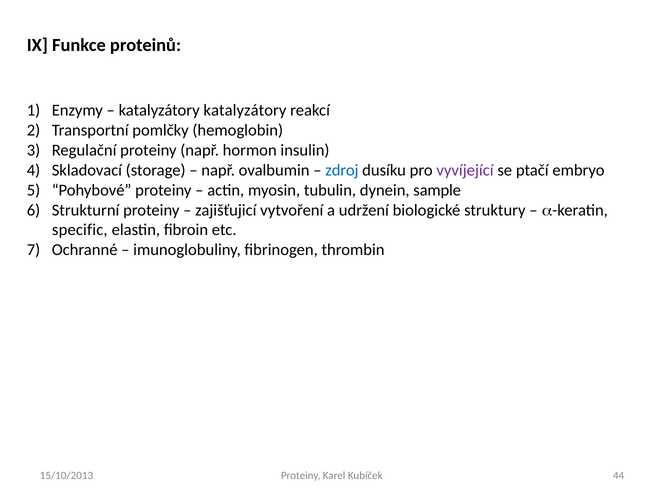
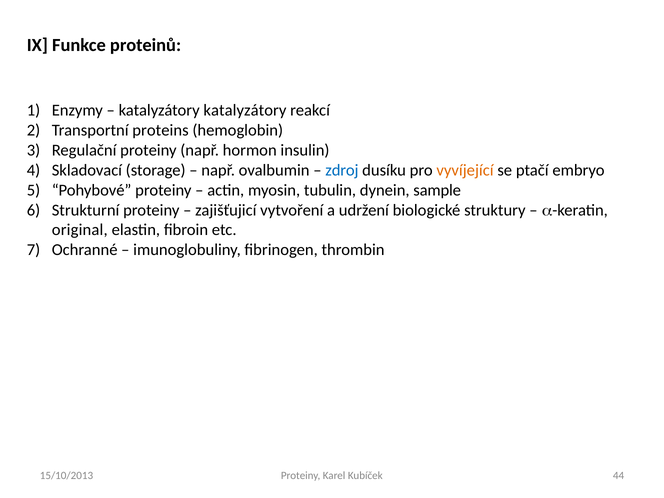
pomlčky: pomlčky -> proteins (161, 130)
vyvíjející colour: purple -> orange (465, 170)
specific: specific -> original (80, 230)
